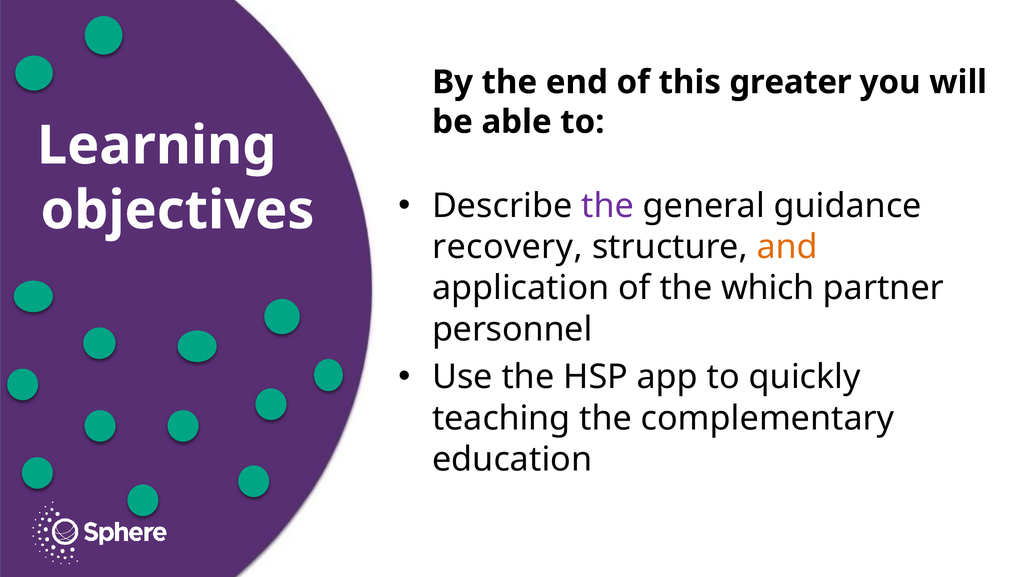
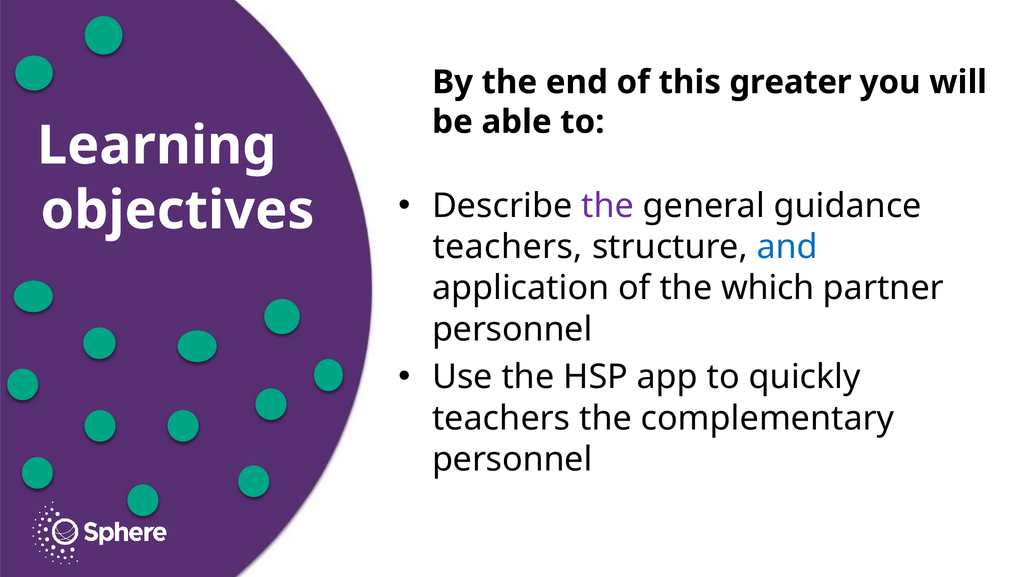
recovery: recovery -> teachers (507, 247)
and colour: orange -> blue (787, 247)
teaching: teaching -> teachers (501, 418)
education: education -> personnel (512, 459)
